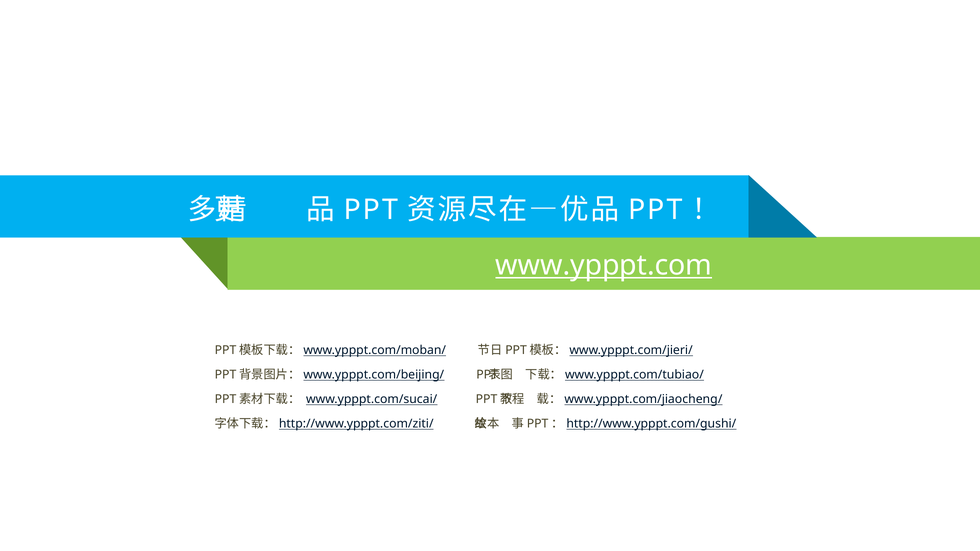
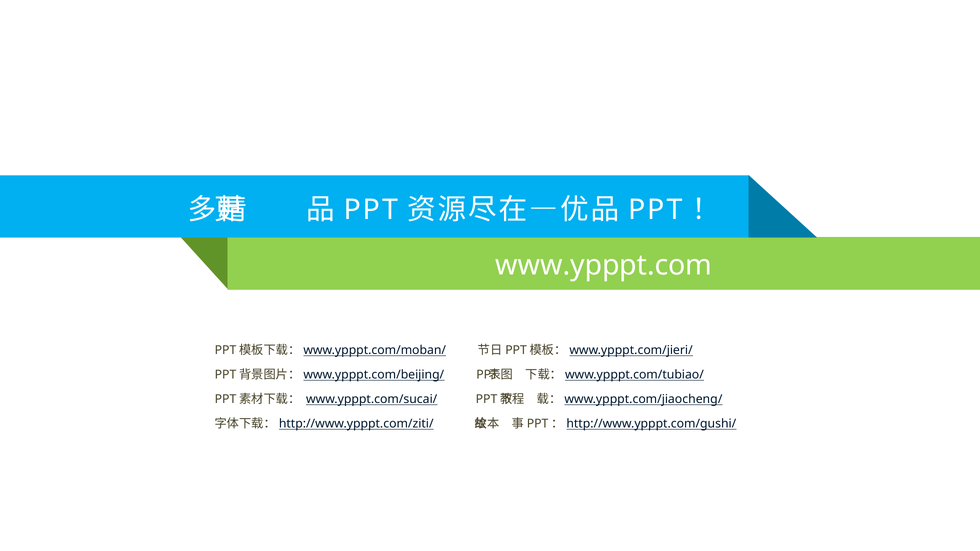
www.ypppt.com underline: present -> none (604, 265)
